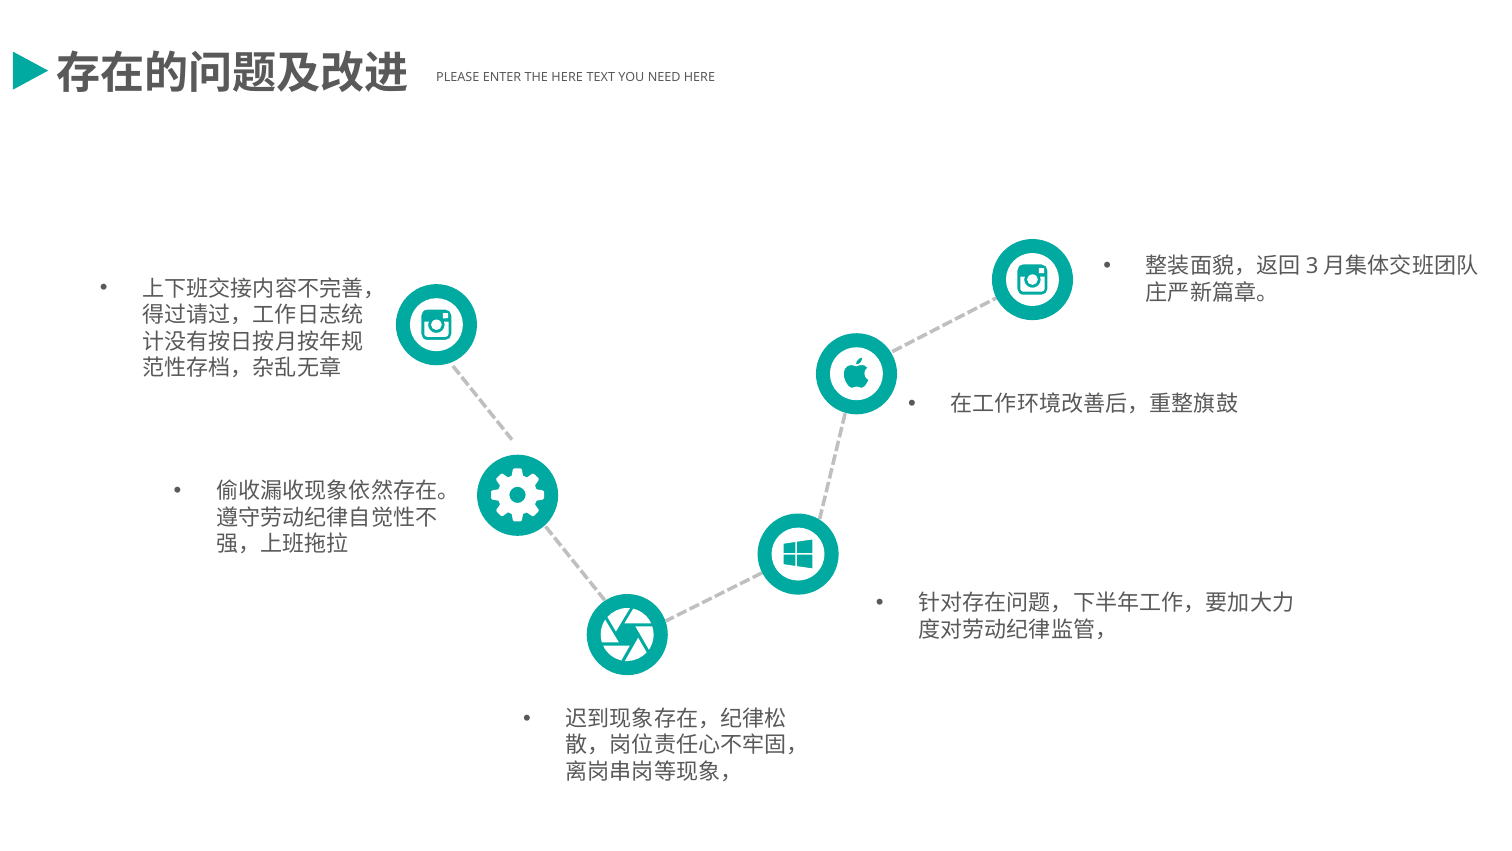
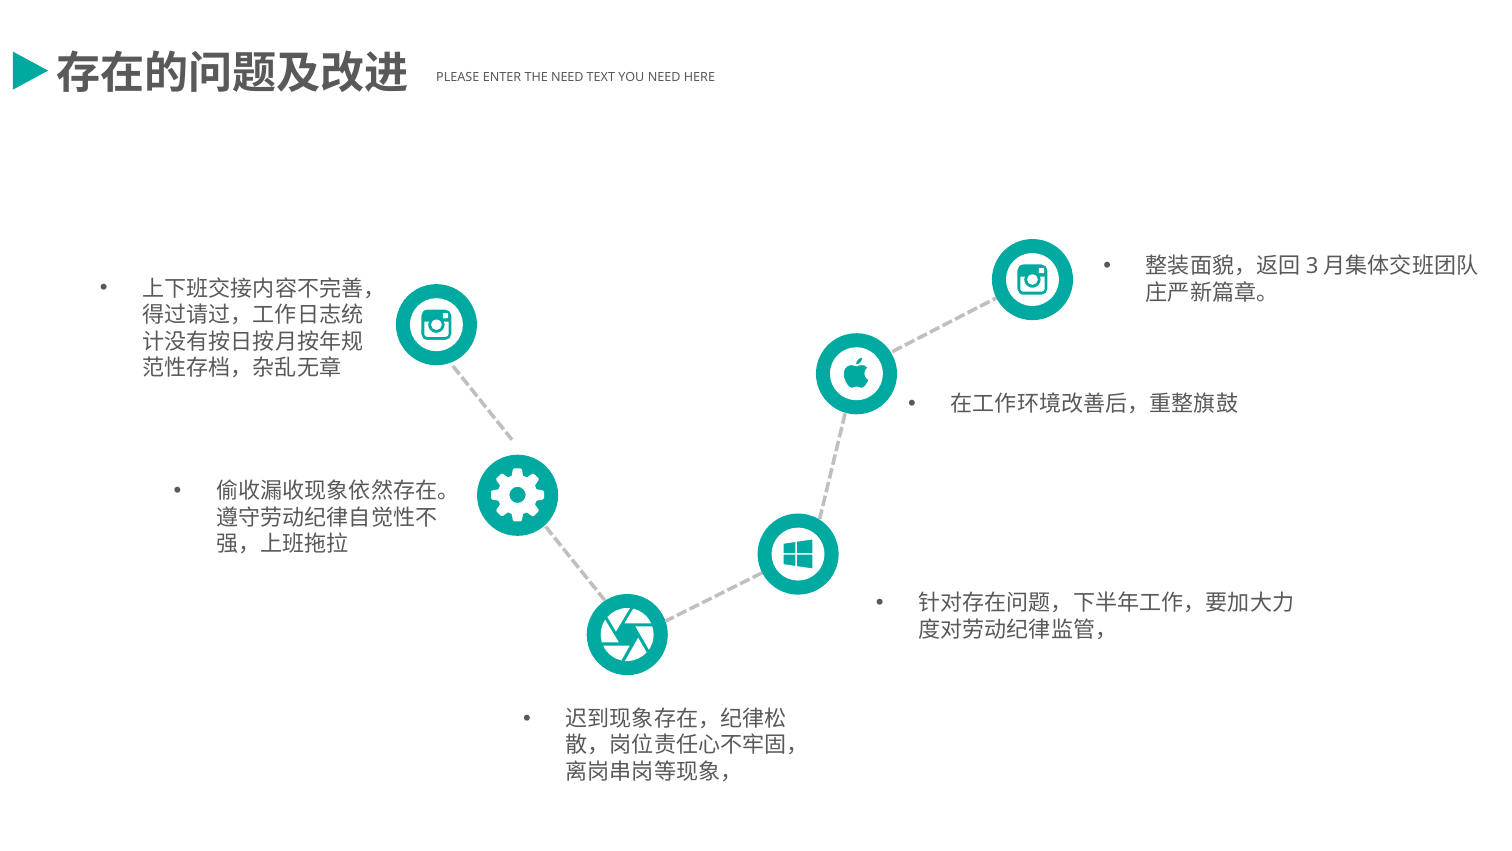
THE HERE: HERE -> NEED (567, 77)
